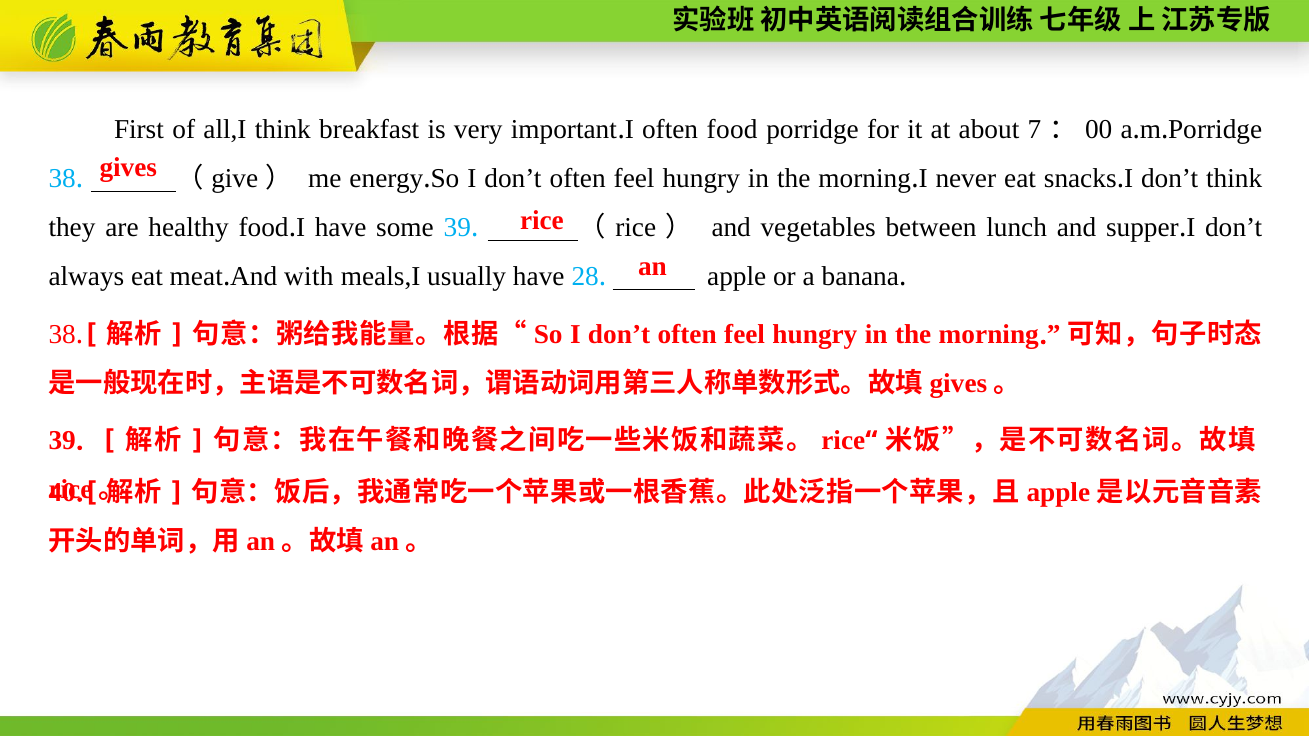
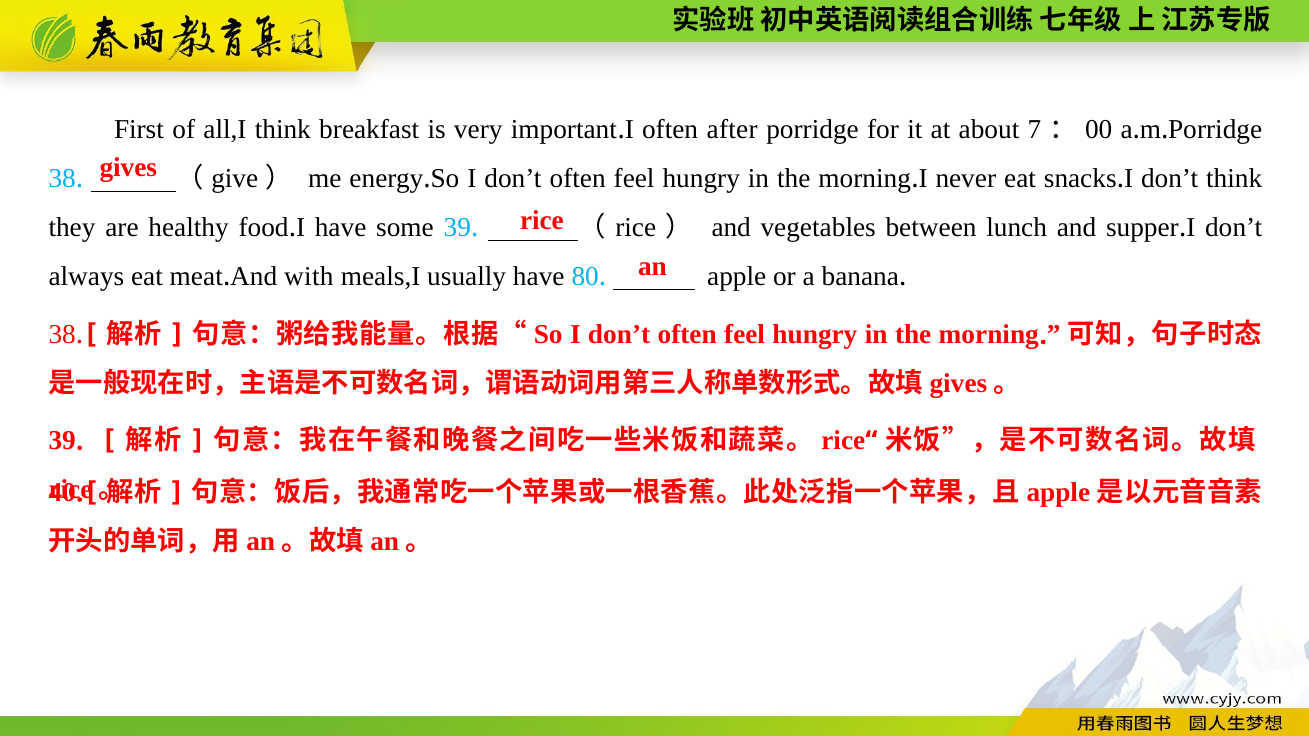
often food: food -> after (732, 129)
28: 28 -> 80 (585, 277)
